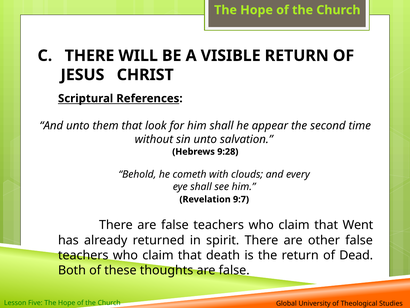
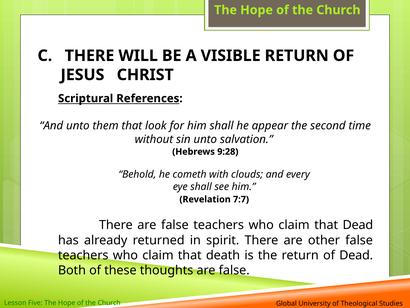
9:7: 9:7 -> 7:7 (241, 199)
that Went: Went -> Dead (358, 225)
